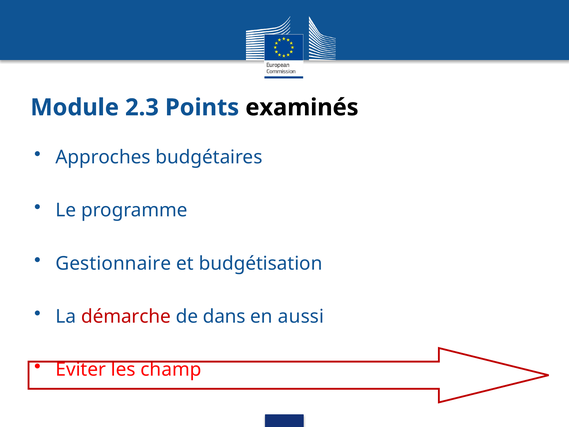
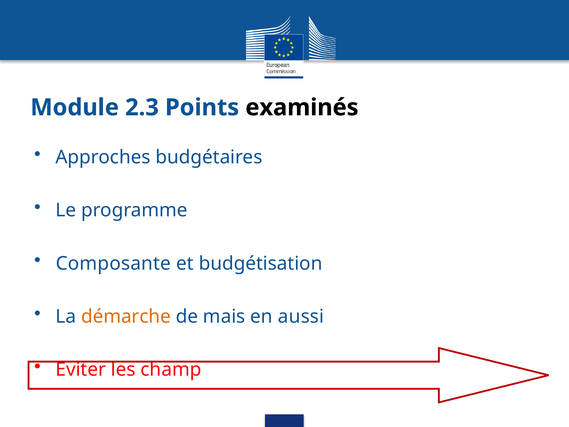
Gestionnaire: Gestionnaire -> Composante (113, 263)
démarche colour: red -> orange (126, 316)
dans: dans -> mais (224, 316)
